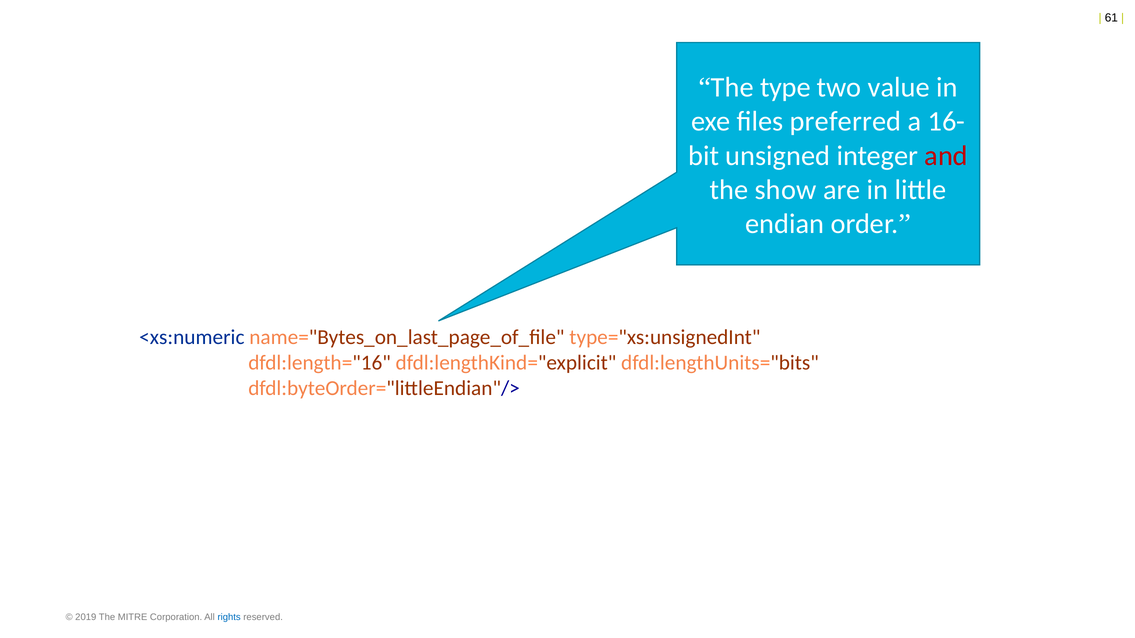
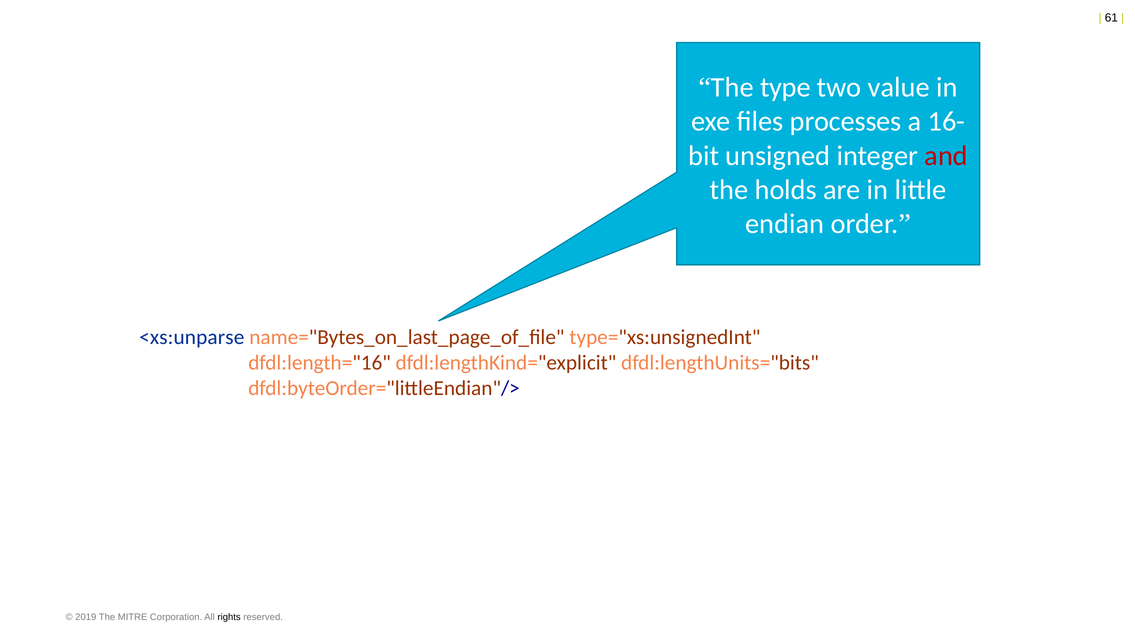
preferred: preferred -> processes (846, 122)
show: show -> holds (786, 190)
<xs:numeric: <xs:numeric -> <xs:unparse (192, 338)
rights colour: blue -> black (229, 618)
